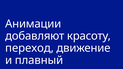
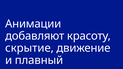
переход: переход -> скрытие (29, 48)
